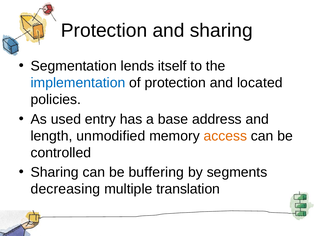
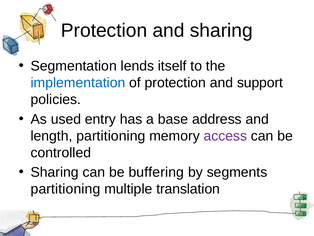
located: located -> support (260, 83)
length unmodified: unmodified -> partitioning (111, 136)
access colour: orange -> purple (225, 136)
decreasing: decreasing -> partitioning (65, 189)
